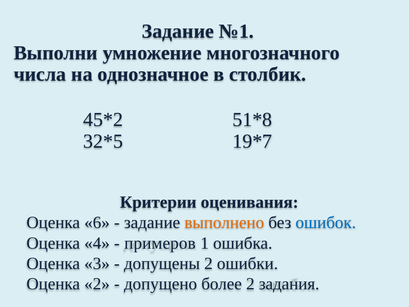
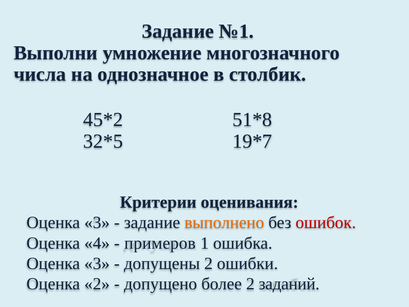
6: 6 -> 3 (97, 222)
ошибок colour: blue -> red (326, 222)
задания: задания -> заданий (289, 284)
